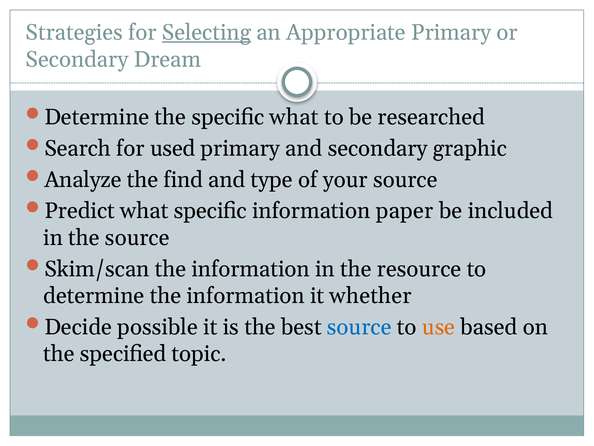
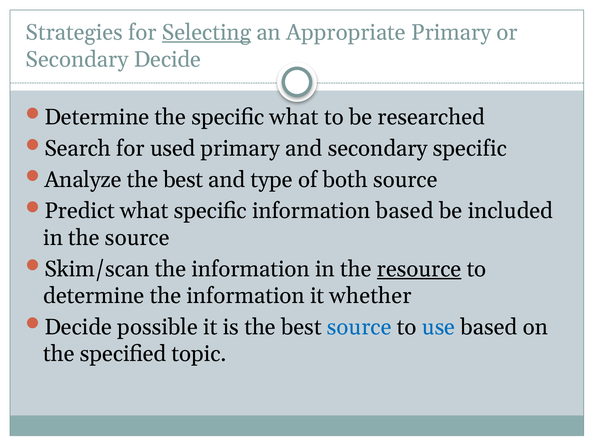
Secondary Dream: Dream -> Decide (167, 59)
secondary graphic: graphic -> specific (470, 148)
Analyze the find: find -> best (183, 179)
your: your -> both (345, 179)
information paper: paper -> based (405, 211)
resource underline: none -> present (419, 269)
use colour: orange -> blue (438, 327)
